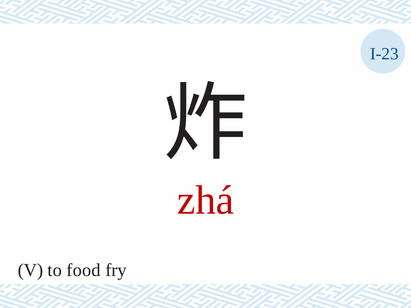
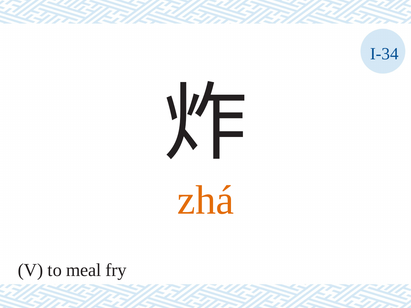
I-23: I-23 -> I-34 (384, 54)
zhá colour: red -> orange (206, 201)
food: food -> meal (84, 270)
